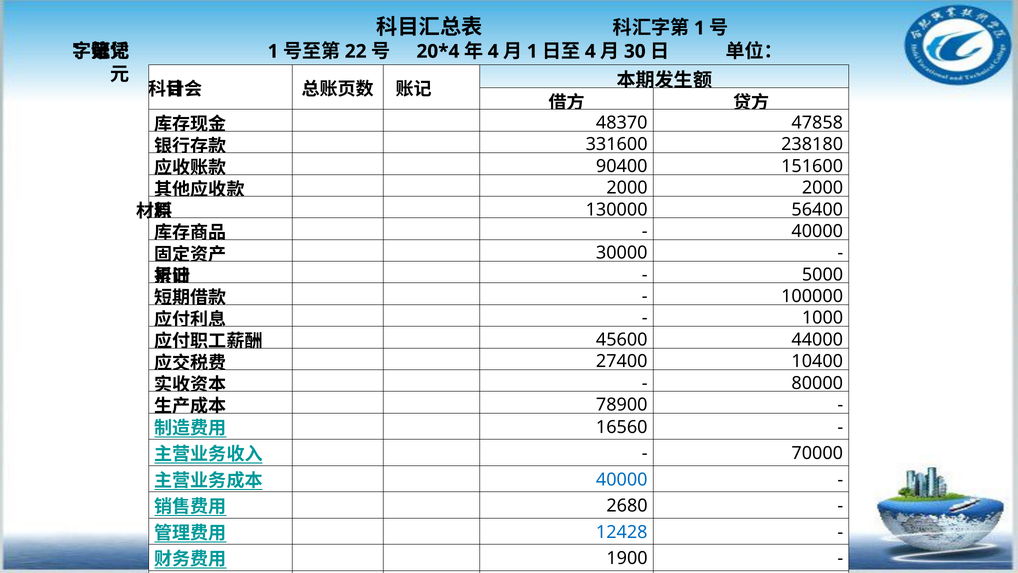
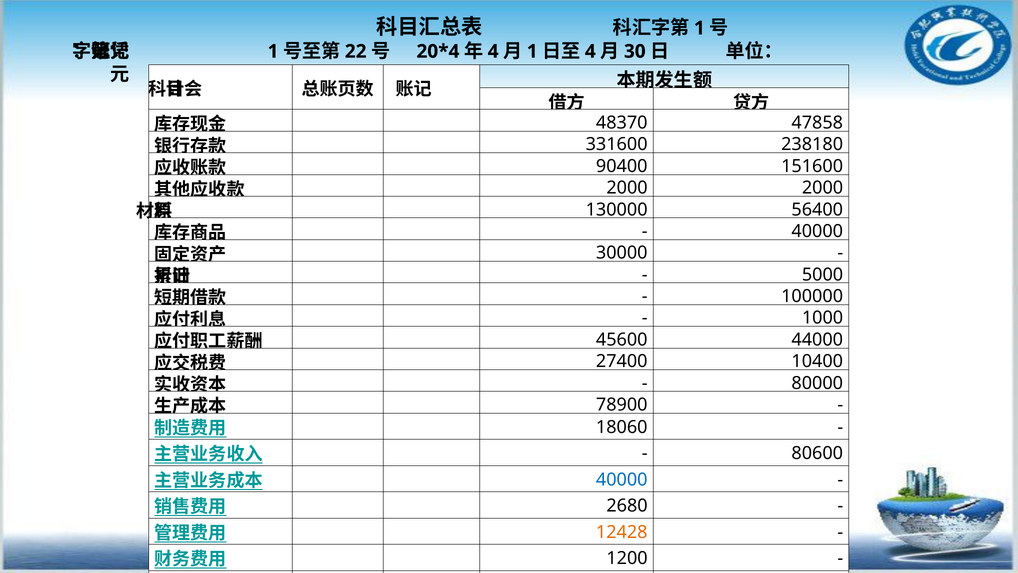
16560: 16560 -> 18060 (622, 427)
70000: 70000 -> 80600 (817, 453)
12428 colour: blue -> orange (622, 532)
1900: 1900 -> 1200 (627, 558)
